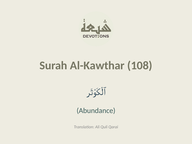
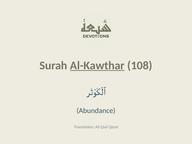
Al-Kawthar underline: none -> present (97, 65)
